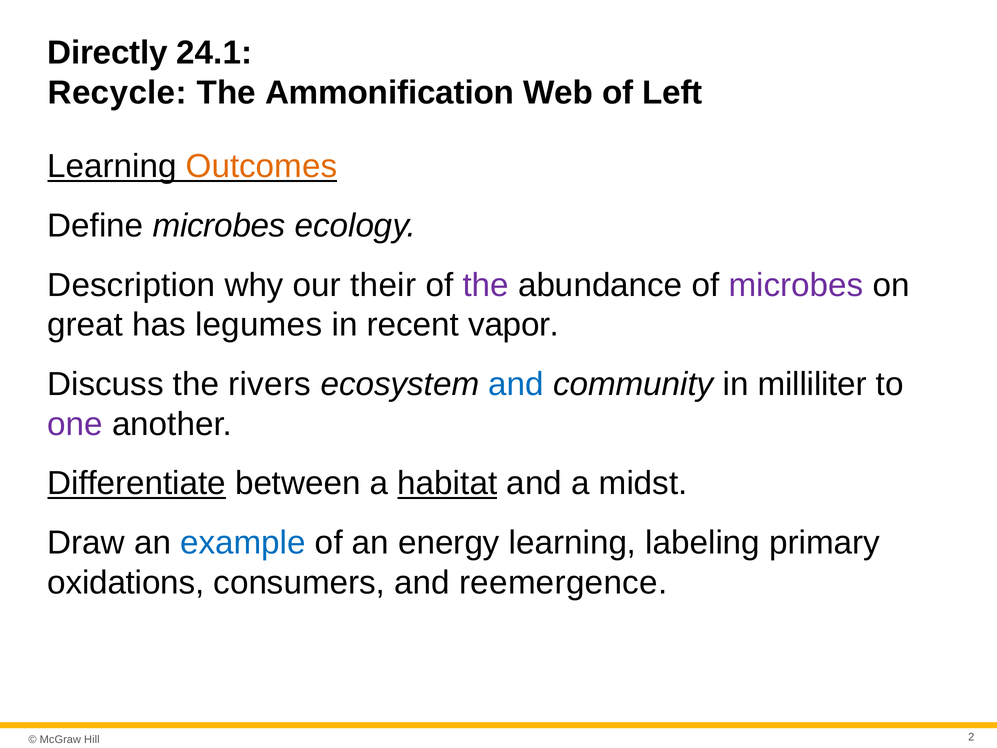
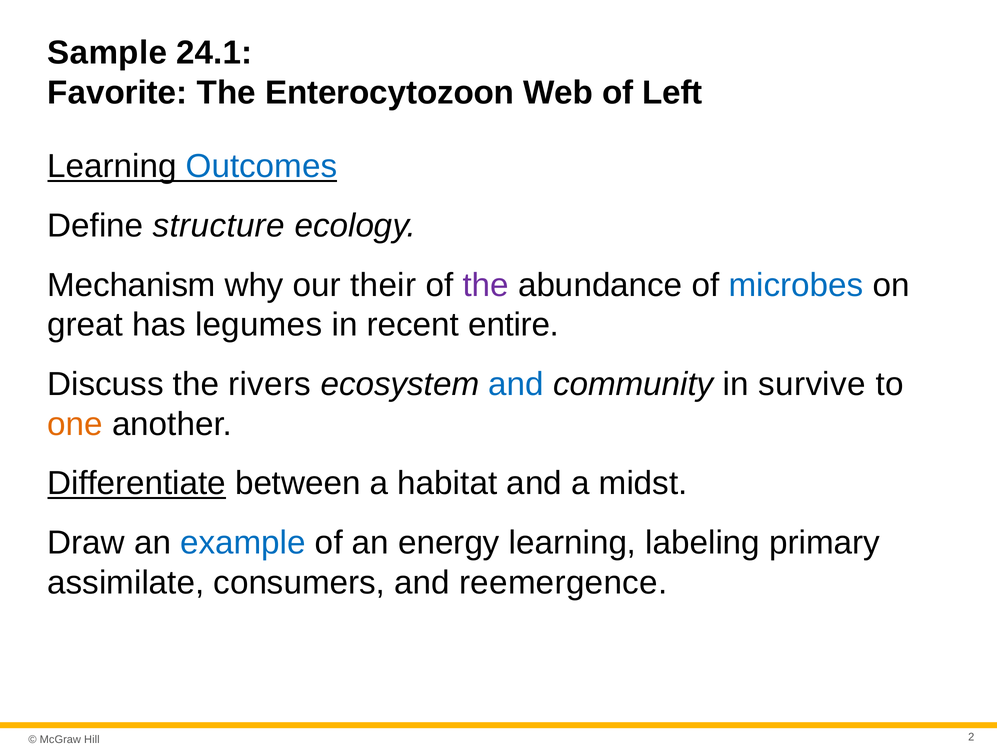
Directly: Directly -> Sample (107, 53)
Recycle: Recycle -> Favorite (117, 92)
Ammonification: Ammonification -> Enterocytozoon (390, 92)
Outcomes colour: orange -> blue (262, 166)
Define microbes: microbes -> structure (219, 226)
Description: Description -> Mechanism (131, 285)
microbes colour: purple -> blue (796, 285)
vapor: vapor -> entire (514, 325)
milliliter: milliliter -> survive (812, 384)
one colour: purple -> orange (75, 424)
habitat underline: present -> none (447, 483)
oxidations: oxidations -> assimilate (126, 582)
